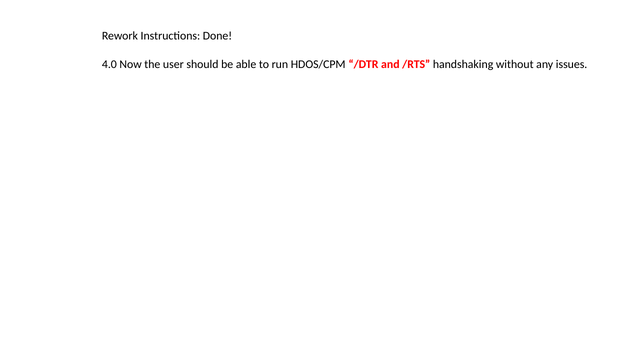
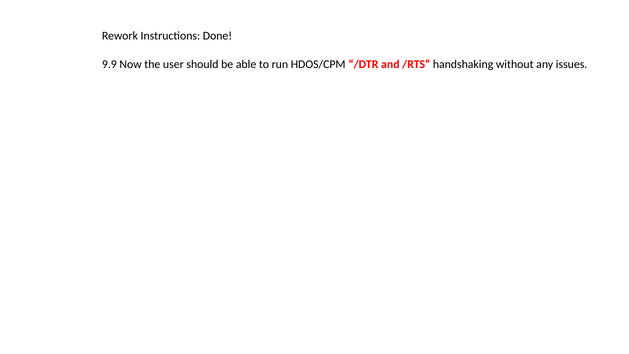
4.0: 4.0 -> 9.9 (109, 64)
